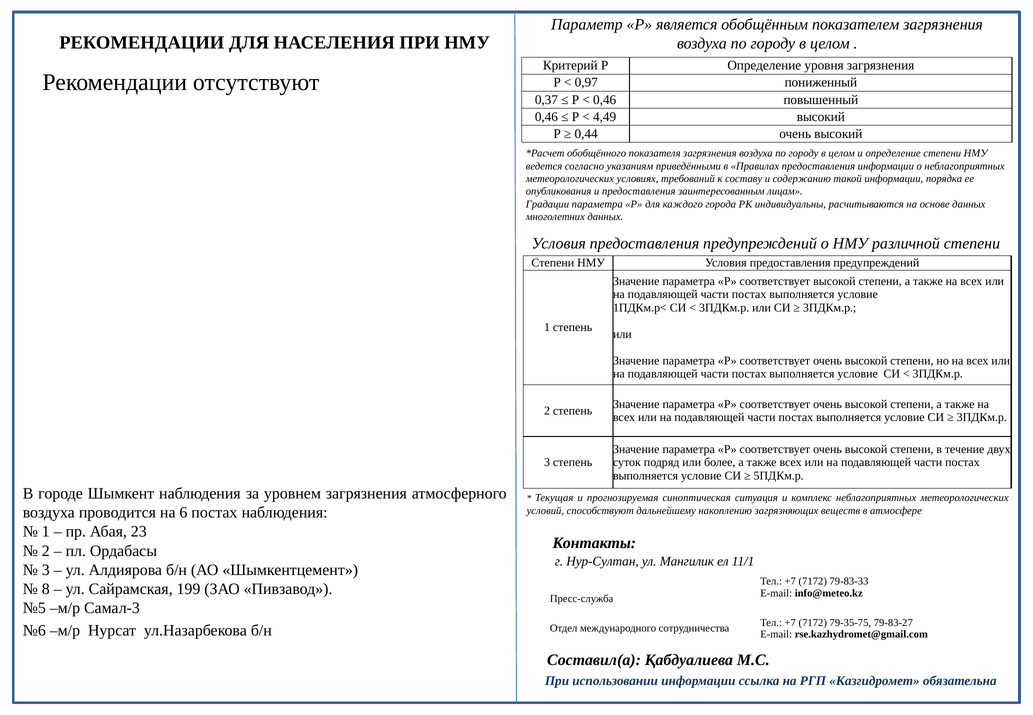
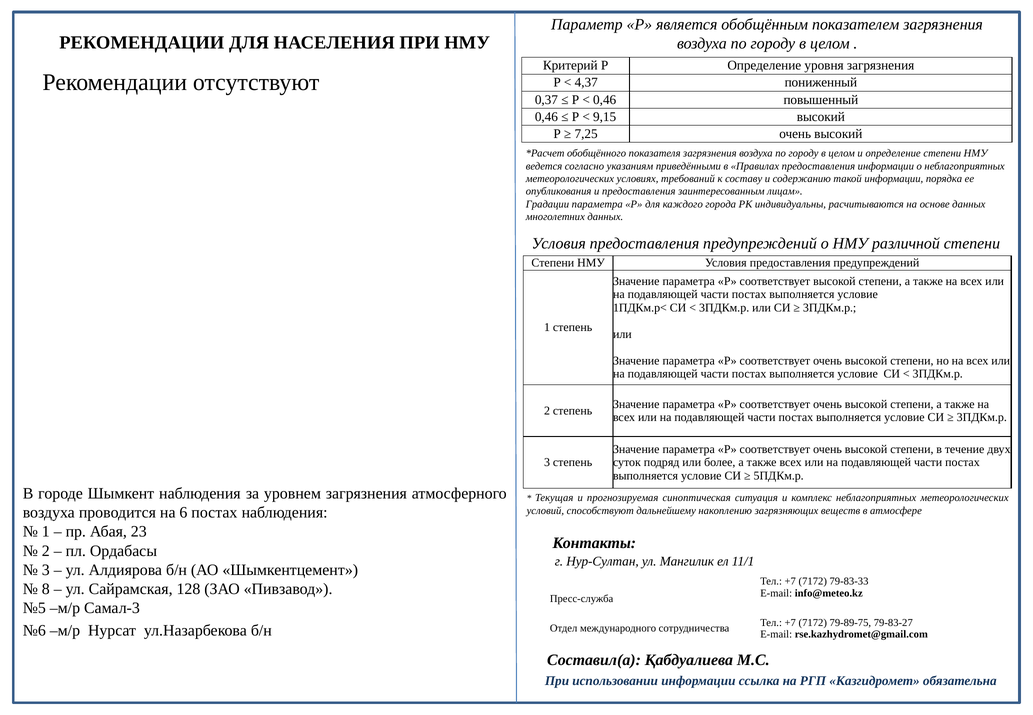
0,97: 0,97 -> 4,37 (586, 83)
4,49: 4,49 -> 9,15 (605, 117)
0,44: 0,44 -> 7,25 (586, 134)
199: 199 -> 128 (188, 589)
79-35-75: 79-35-75 -> 79-89-75 (850, 623)
